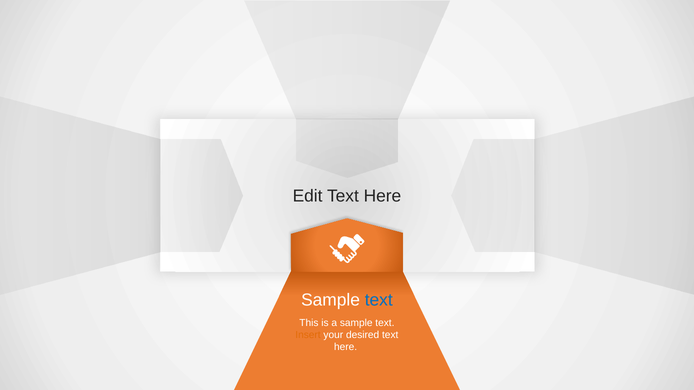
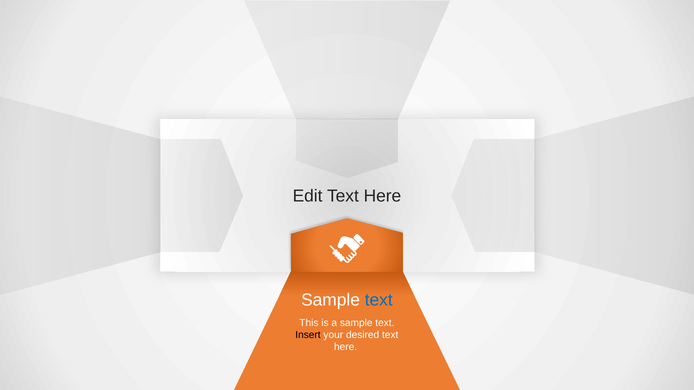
Insert colour: orange -> black (308, 335)
